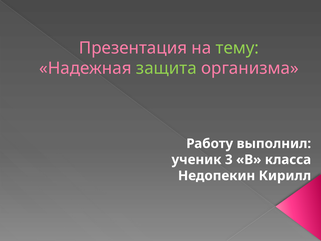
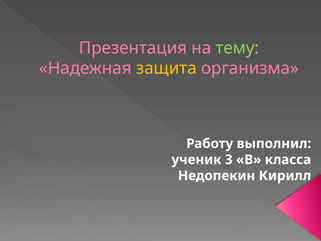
защита colour: light green -> yellow (166, 68)
